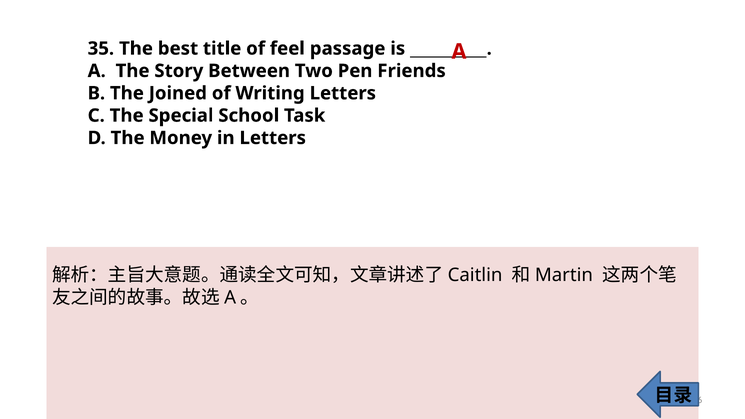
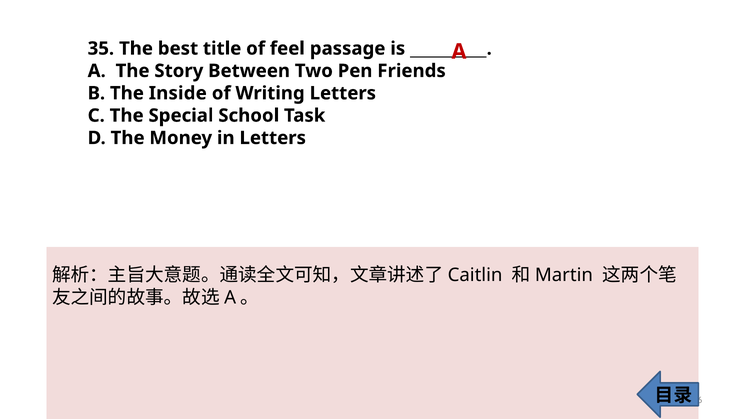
Joined: Joined -> Inside (178, 93)
